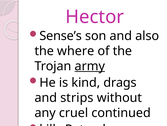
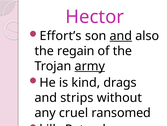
Sense’s: Sense’s -> Effort’s (61, 36)
and underline: none -> present (121, 36)
where: where -> regain (76, 51)
continued: continued -> ransomed (121, 112)
